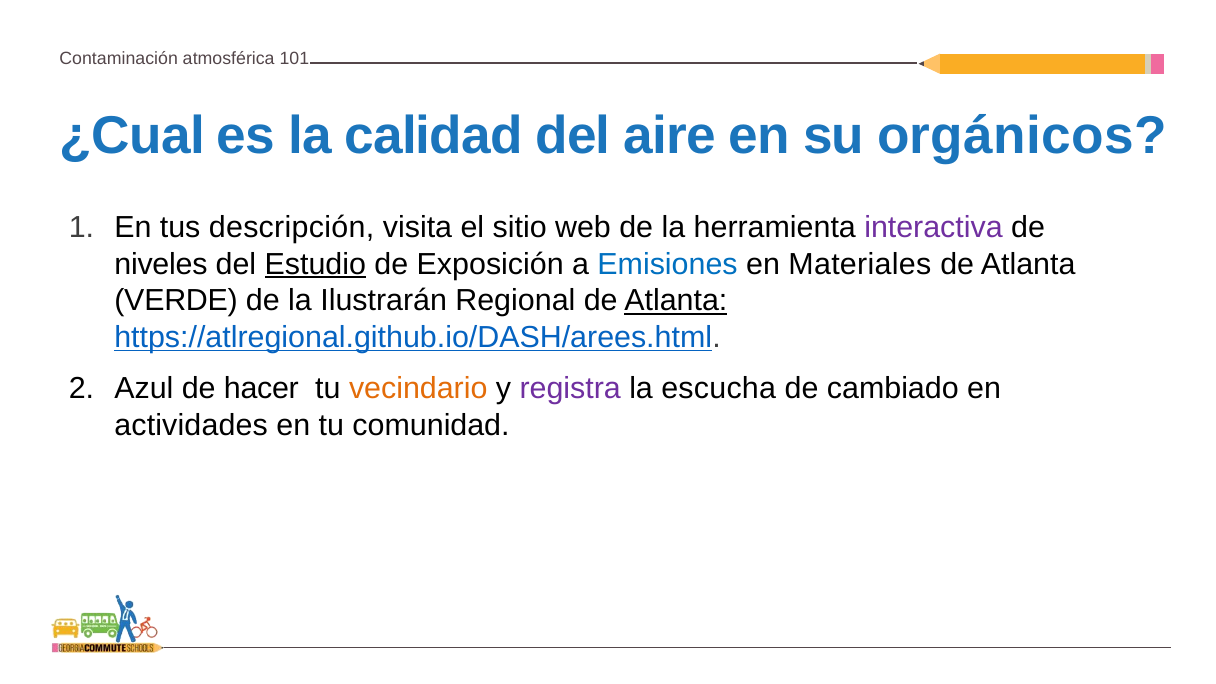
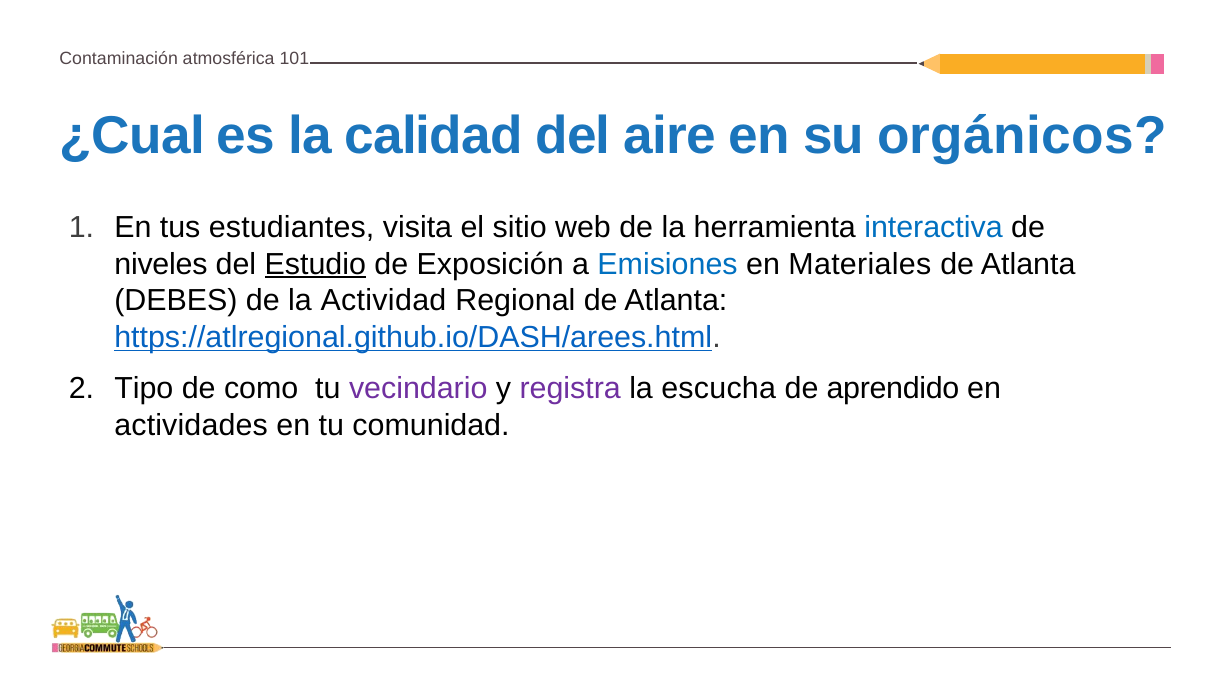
descripción: descripción -> estudiantes (292, 228)
interactiva colour: purple -> blue (933, 228)
VERDE: VERDE -> DEBES (176, 301)
Ilustrarán: Ilustrarán -> Actividad (384, 301)
Atlanta underline: present -> none (676, 301)
Azul: Azul -> Tipo (144, 389)
hacer: hacer -> como (261, 389)
vecindario colour: orange -> purple (418, 389)
cambiado: cambiado -> aprendido (893, 389)
